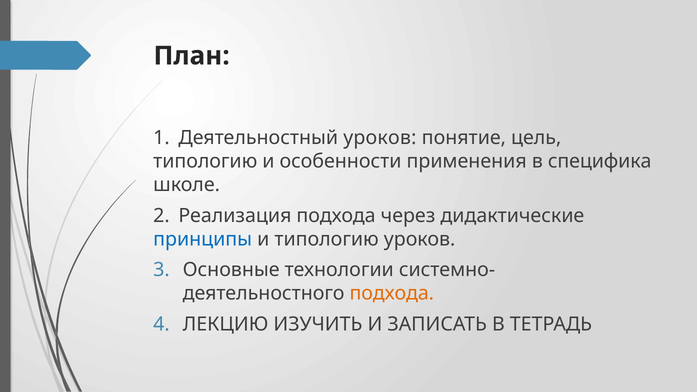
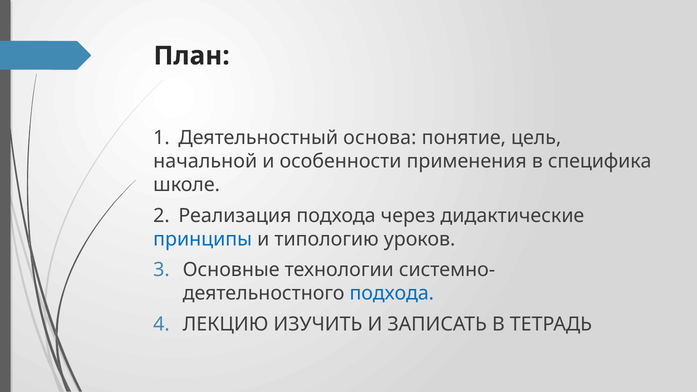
Деятельностный уроков: уроков -> основа (380, 138)
типологию: типологию -> начальной (205, 161)
подхода colour: orange -> blue (392, 294)
